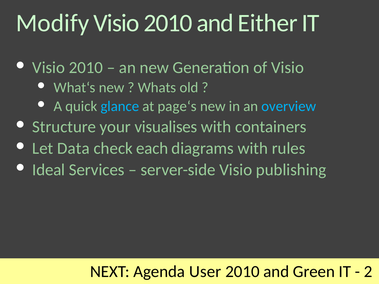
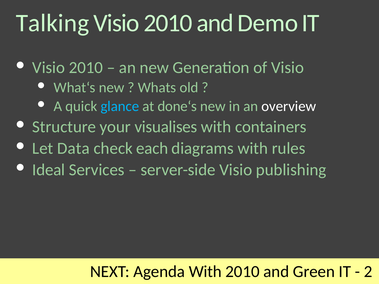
Modify: Modify -> Talking (52, 23)
Either: Either -> Demo (268, 23)
page‘s: page‘s -> done‘s (177, 106)
overview colour: light blue -> white (289, 106)
Agenda User: User -> With (205, 272)
